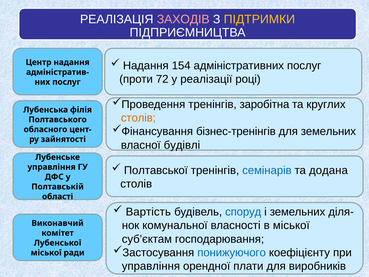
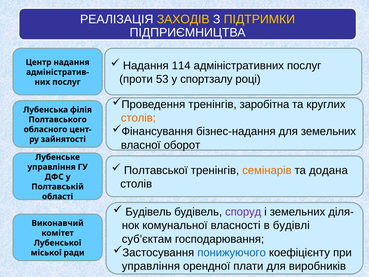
ЗАХОДІВ colour: pink -> yellow (183, 19)
154: 154 -> 114 (181, 66)
72: 72 -> 53 (162, 79)
реалізації: реалізації -> спортзалу (206, 79)
бізнес-тренінгів: бізнес-тренінгів -> бізнес-надання (236, 131)
будівлі: будівлі -> оборот (182, 145)
семінарів colour: blue -> orange (267, 170)
Вартість: Вартість -> Будівель (148, 212)
споруд colour: blue -> purple (243, 212)
в міської: міської -> будівлі (291, 225)
